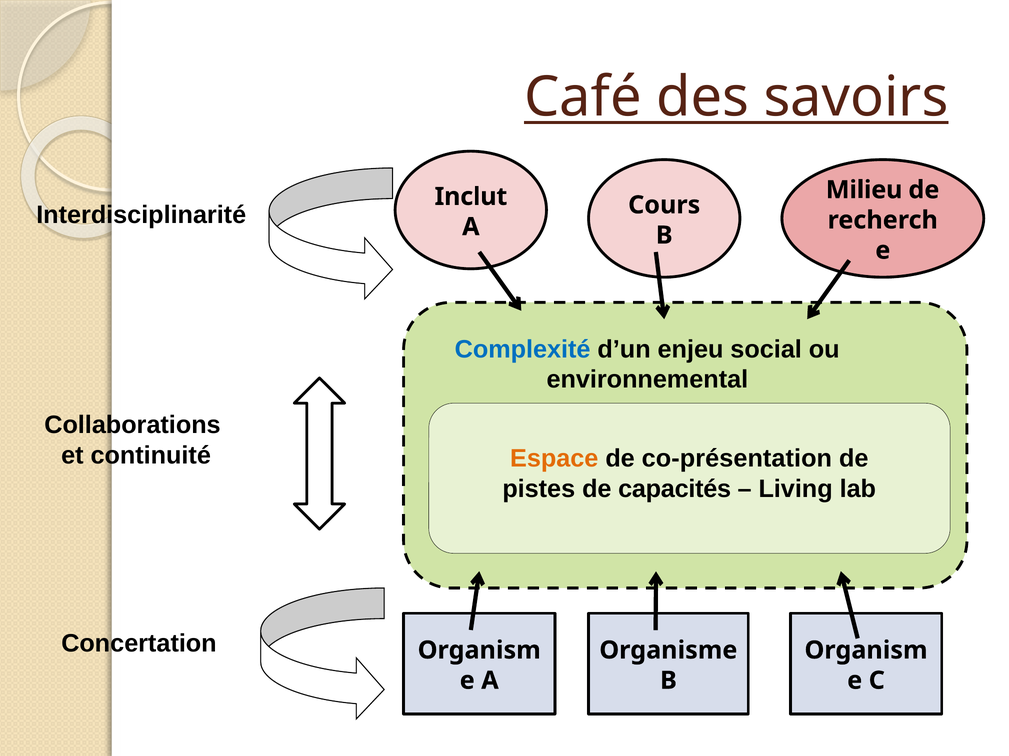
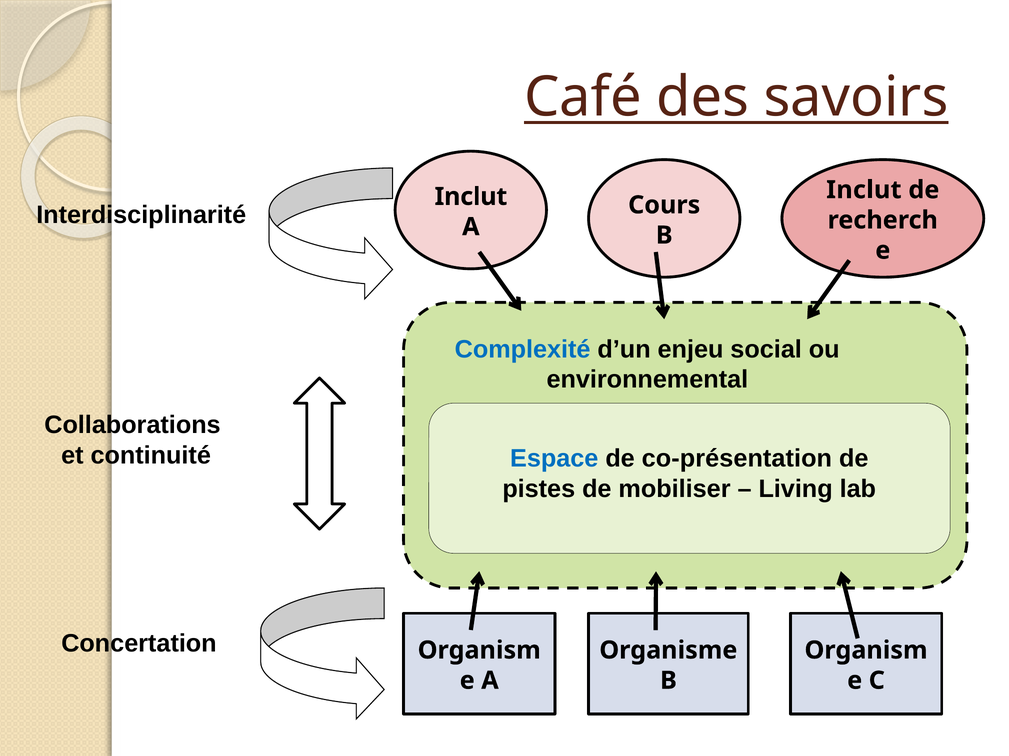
Milieu: Milieu -> Inclut (864, 190)
Espace colour: orange -> blue (554, 459)
capacités: capacités -> mobiliser (675, 489)
